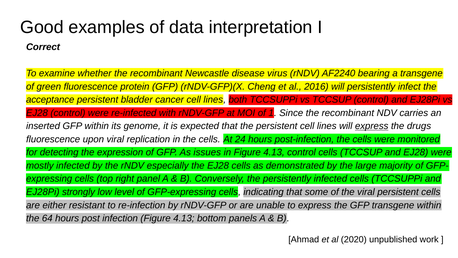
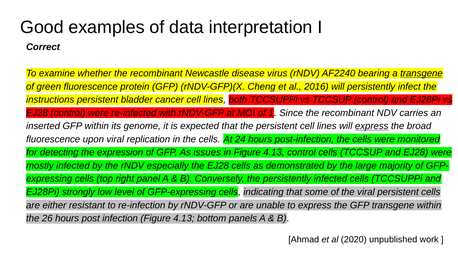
transgene underline: none -> present (421, 73)
acceptance: acceptance -> instructions (50, 100)
drugs: drugs -> broad (419, 126)
64: 64 -> 26 (47, 218)
